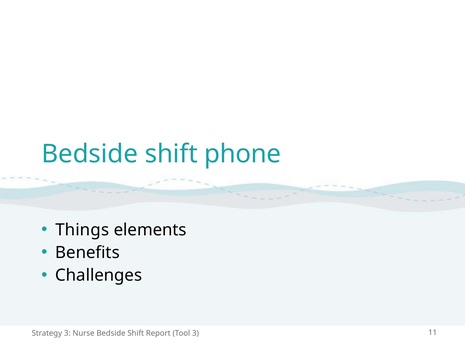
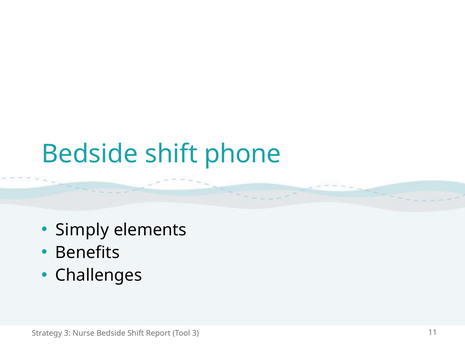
Things: Things -> Simply (82, 230)
